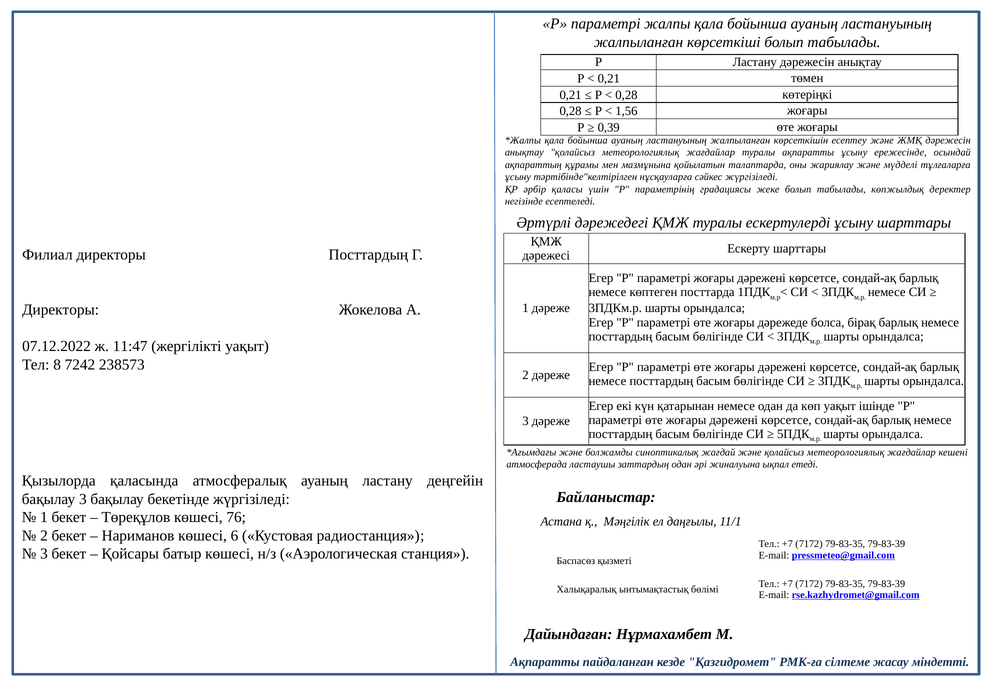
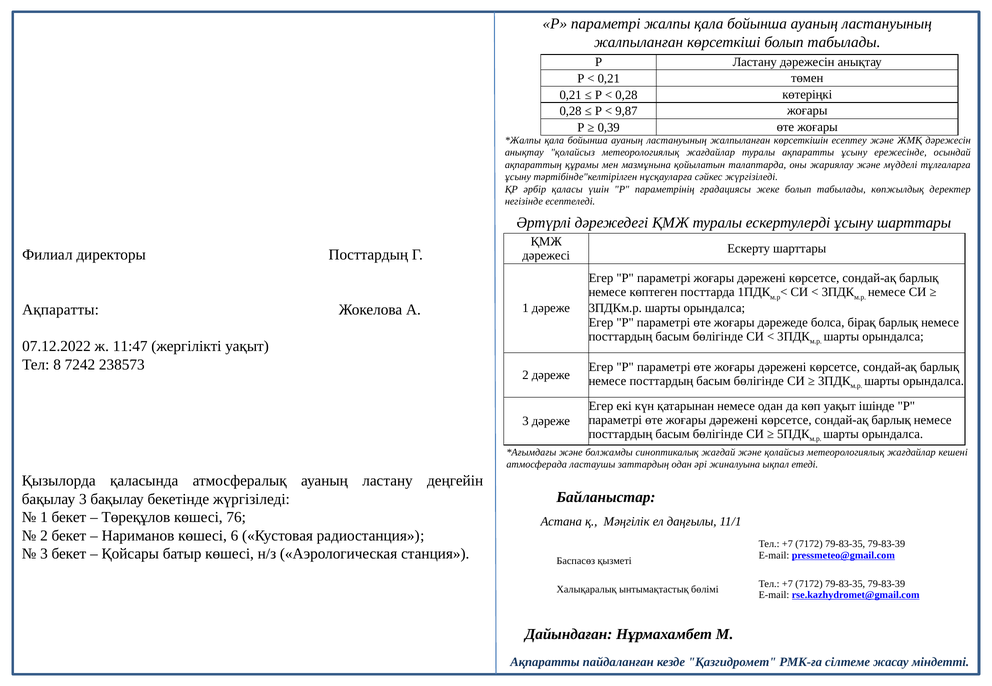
1,56: 1,56 -> 9,87 (626, 111)
Директоры: Директоры -> Ақпаратты (61, 310)
